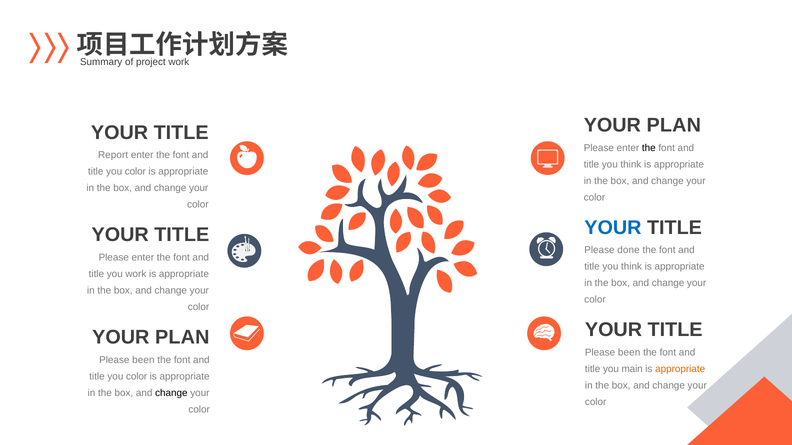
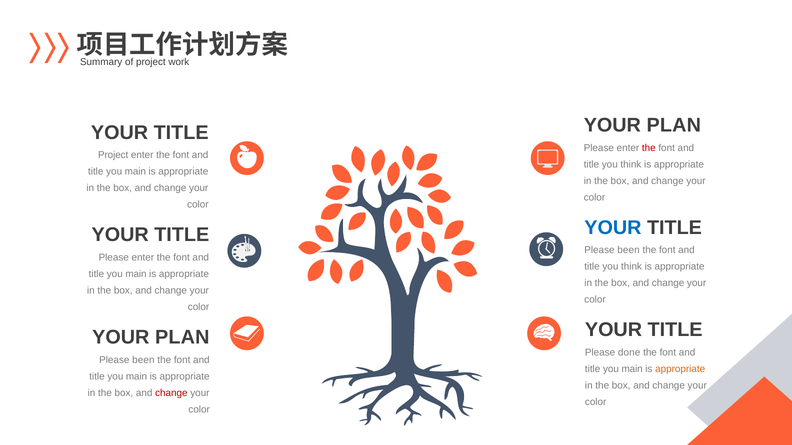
the colour: black -> red (649, 148)
Report: Report -> Project (113, 155)
color: color -> main (135, 172)
done: done -> been (628, 251)
work: work -> main (136, 274)
been: been -> done (629, 353)
color: color -> main (137, 377)
change colour: black -> red (171, 393)
